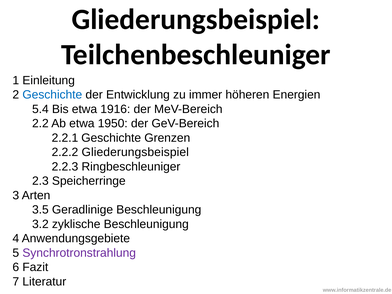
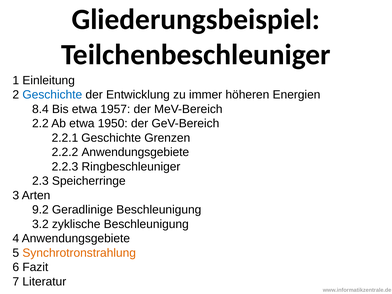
5.4: 5.4 -> 8.4 (40, 109)
1916: 1916 -> 1957 (115, 109)
2.2.2 Gliederungsbeispiel: Gliederungsbeispiel -> Anwendungsgebiete (135, 152)
3.5: 3.5 -> 9.2 (40, 210)
Synchrotronstrahlung colour: purple -> orange (79, 253)
